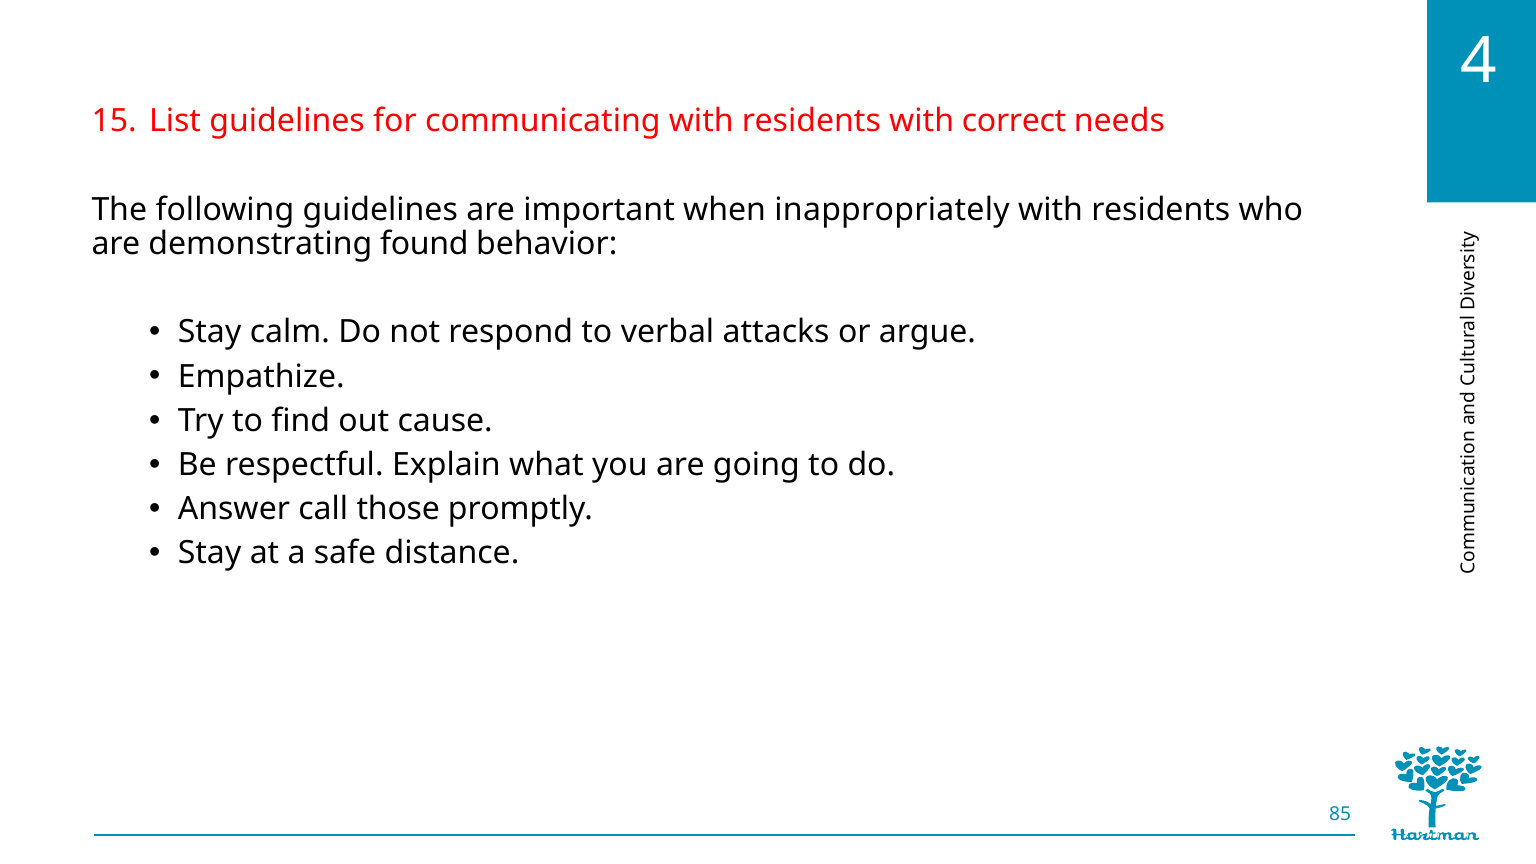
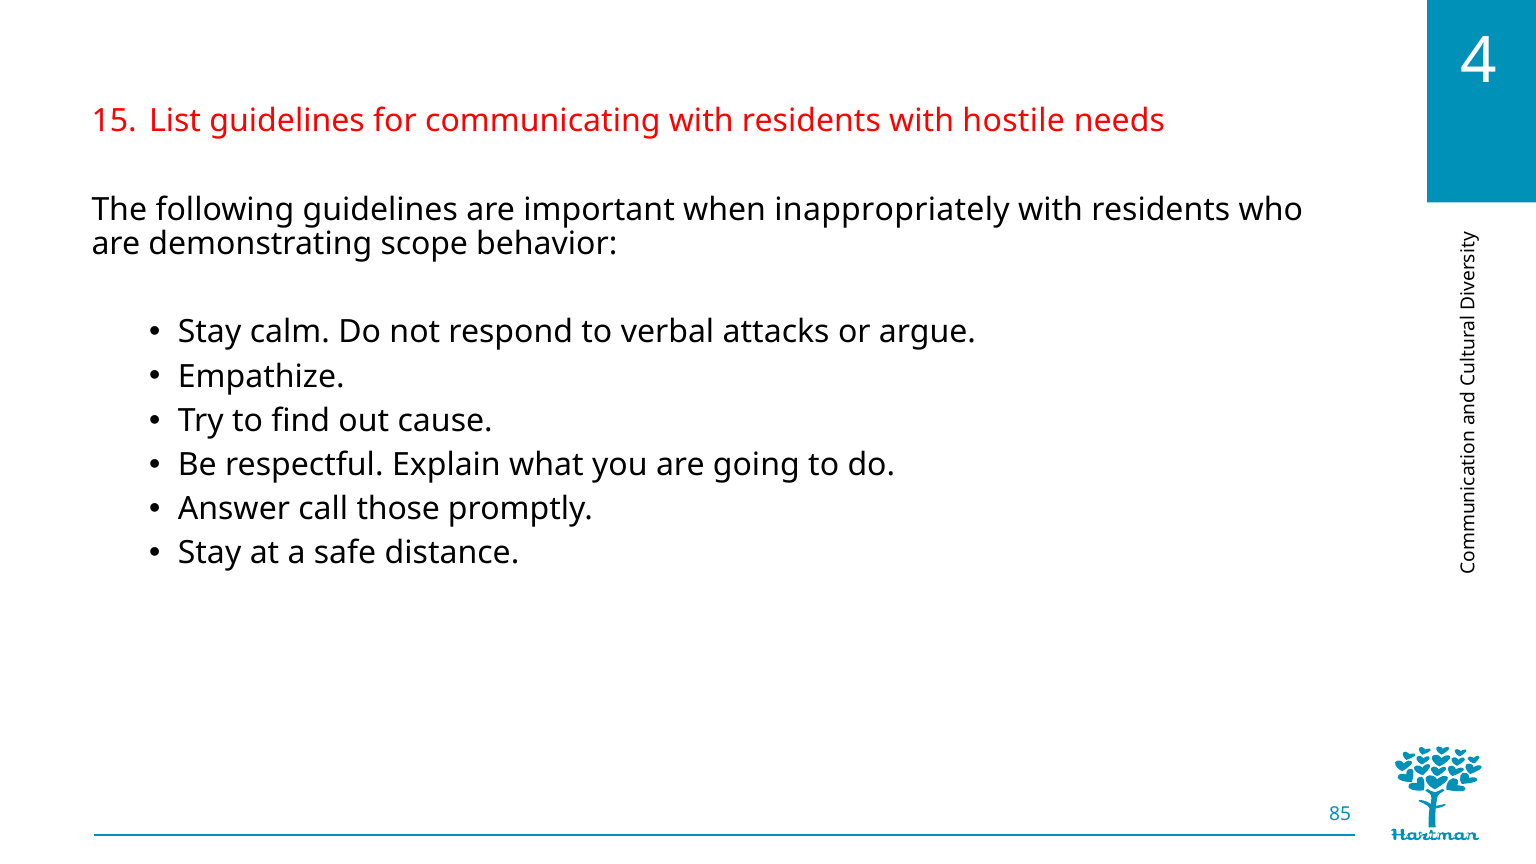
correct: correct -> hostile (1014, 121)
found: found -> scope (424, 244)
